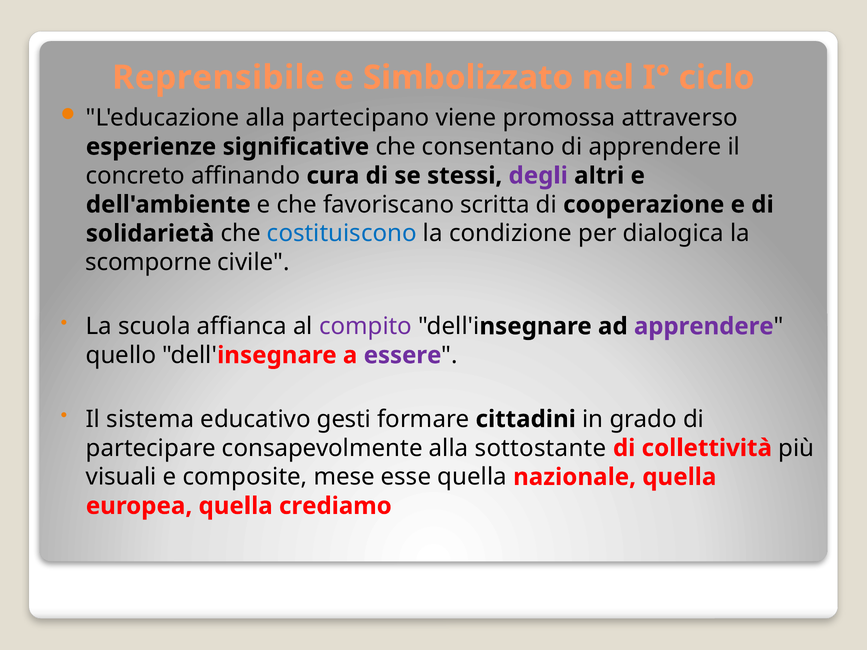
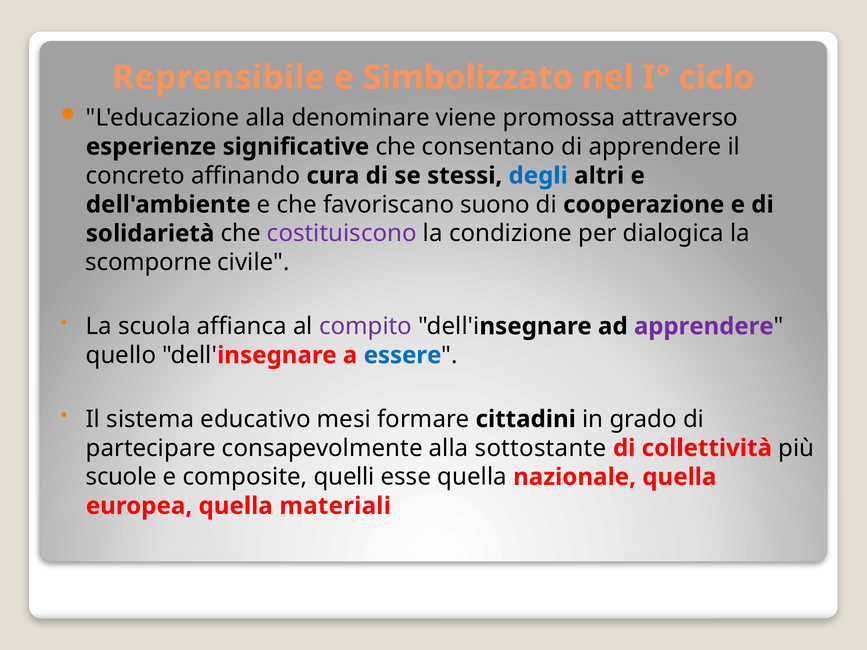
partecipano: partecipano -> denominare (361, 118)
degli colour: purple -> blue (538, 176)
scritta: scritta -> suono (495, 205)
costituiscono colour: blue -> purple (342, 234)
essere colour: purple -> blue (403, 355)
gesti: gesti -> mesi (344, 419)
visuali: visuali -> scuole (121, 477)
mese: mese -> quelli (344, 477)
crediamo: crediamo -> materiali (335, 506)
